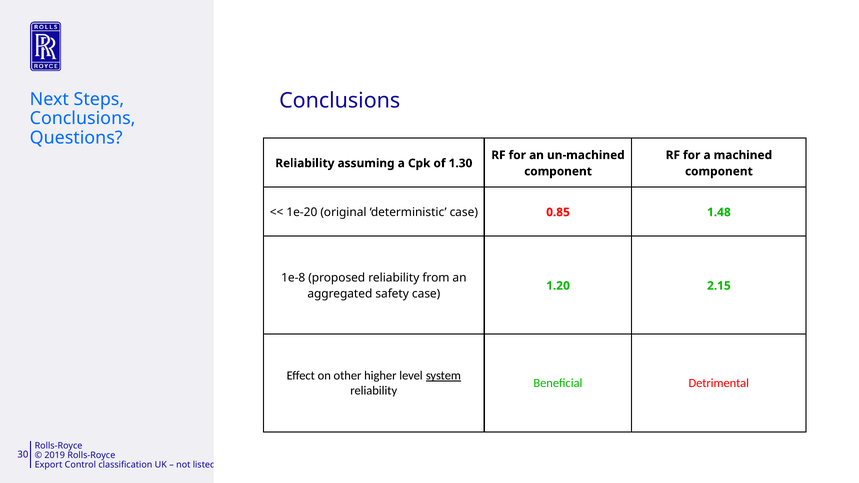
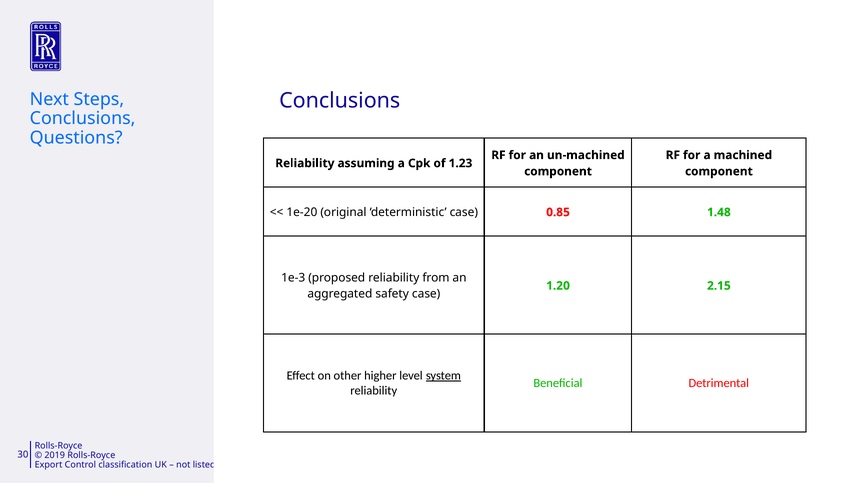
1.30: 1.30 -> 1.23 (460, 163)
1e-8: 1e-8 -> 1e-3 (293, 278)
